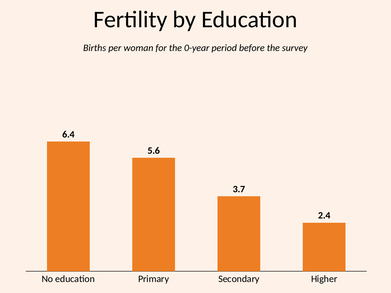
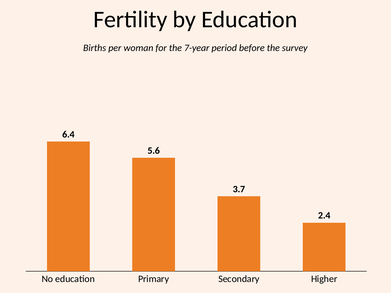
0-year: 0-year -> 7-year (197, 48)
